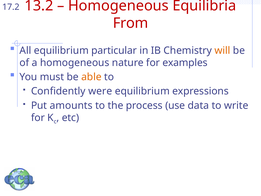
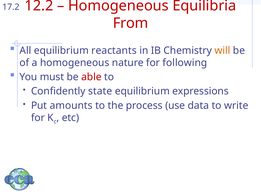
13.2: 13.2 -> 12.2 (39, 6)
particular: particular -> reactants (114, 50)
examples: examples -> following (185, 63)
able colour: orange -> red (91, 77)
were: were -> state (100, 91)
